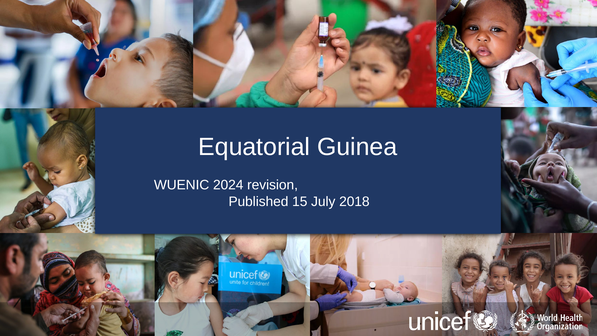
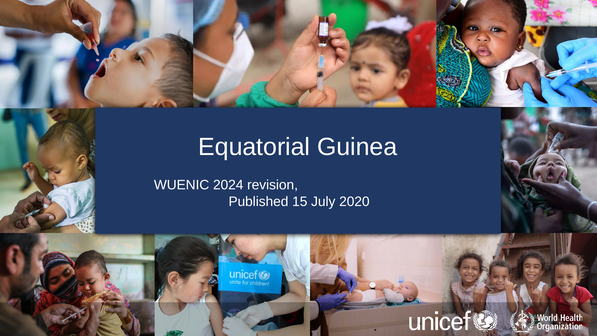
2018: 2018 -> 2020 (354, 202)
